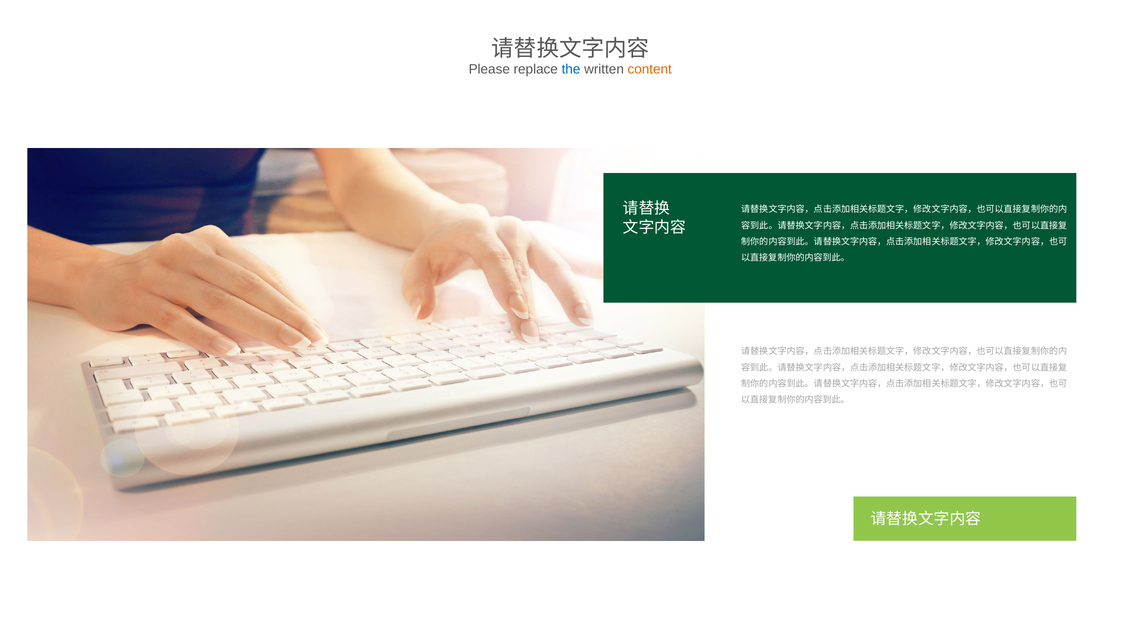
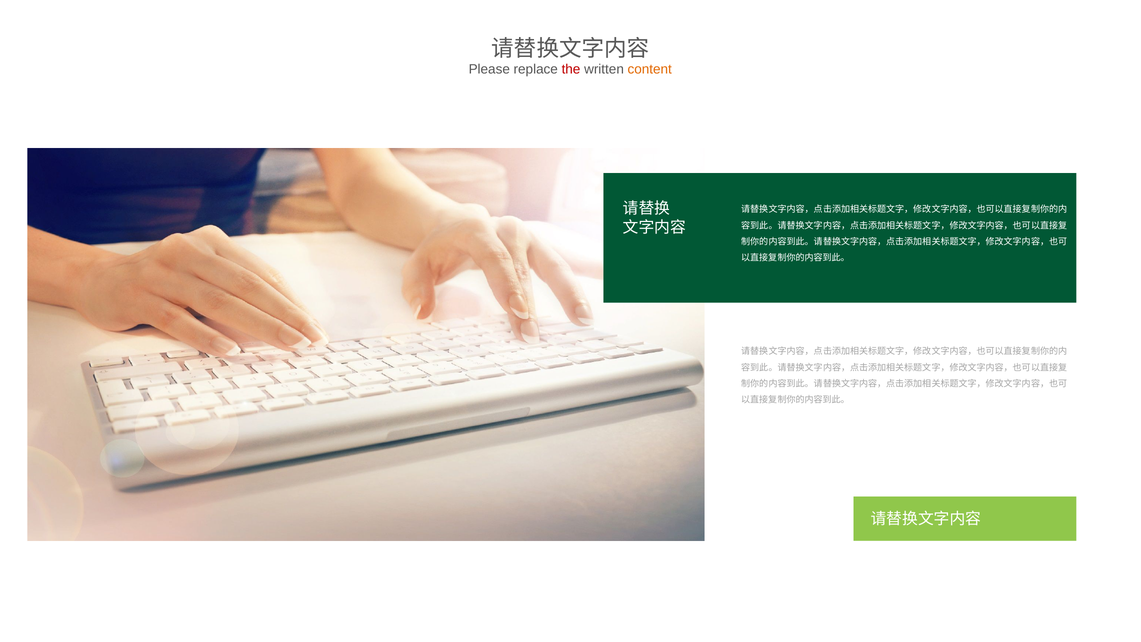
the colour: blue -> red (571, 69)
